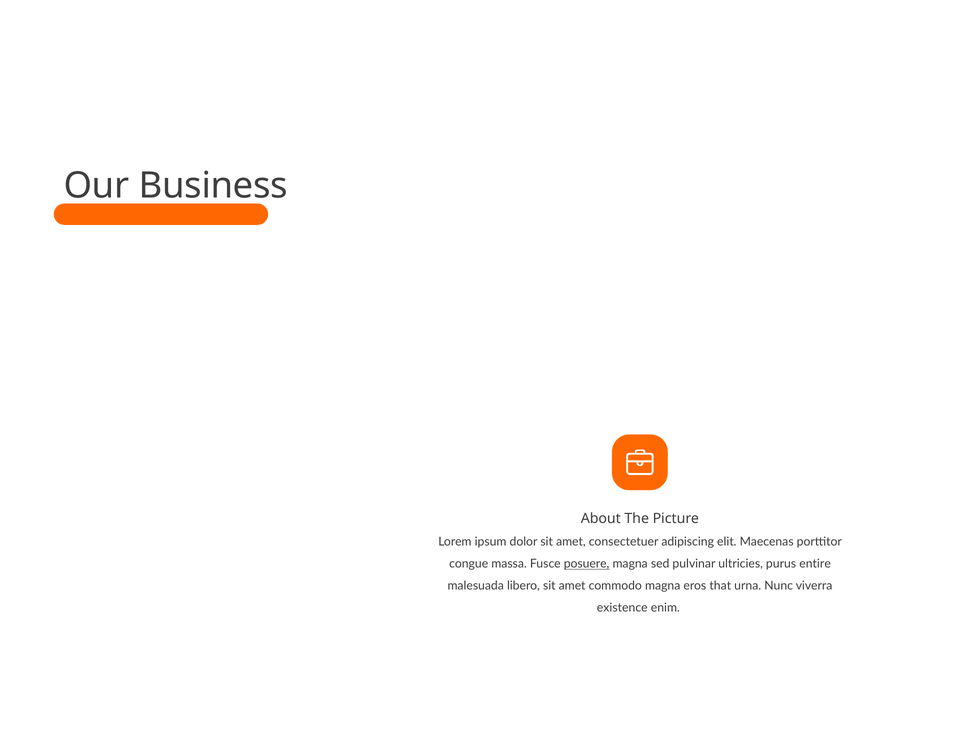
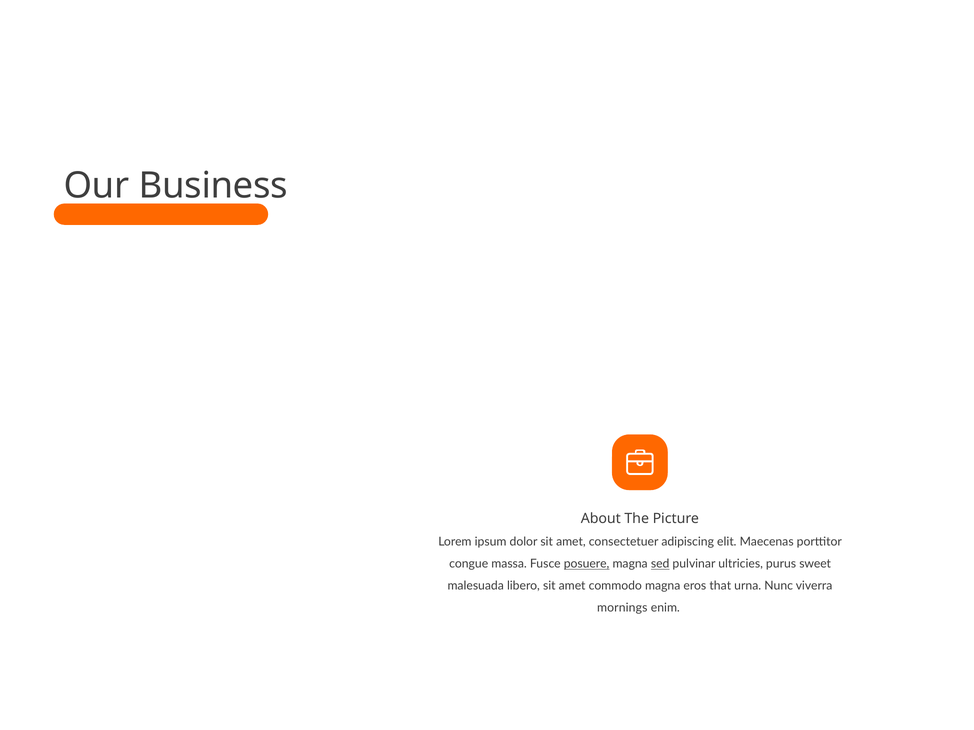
sed underline: none -> present (660, 564)
entire: entire -> sweet (815, 564)
existence: existence -> mornings (622, 608)
